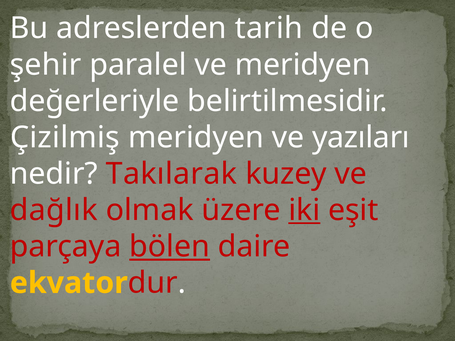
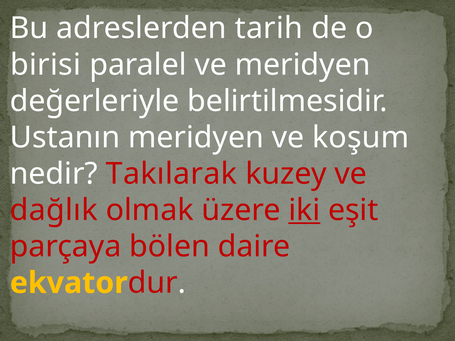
şehir: şehir -> birisi (45, 65)
Çizilmiş: Çizilmiş -> Ustanın (65, 138)
yazıları: yazıları -> koşum (361, 138)
bölen underline: present -> none (170, 247)
